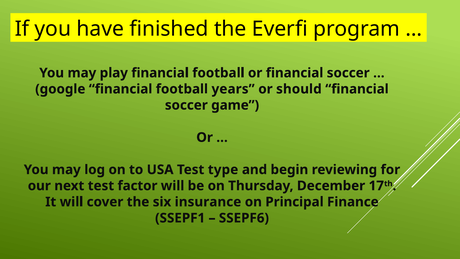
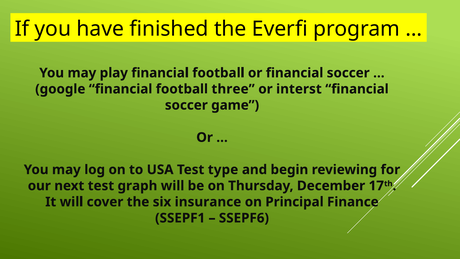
years: years -> three (233, 89)
should: should -> interst (299, 89)
factor: factor -> graph (137, 186)
